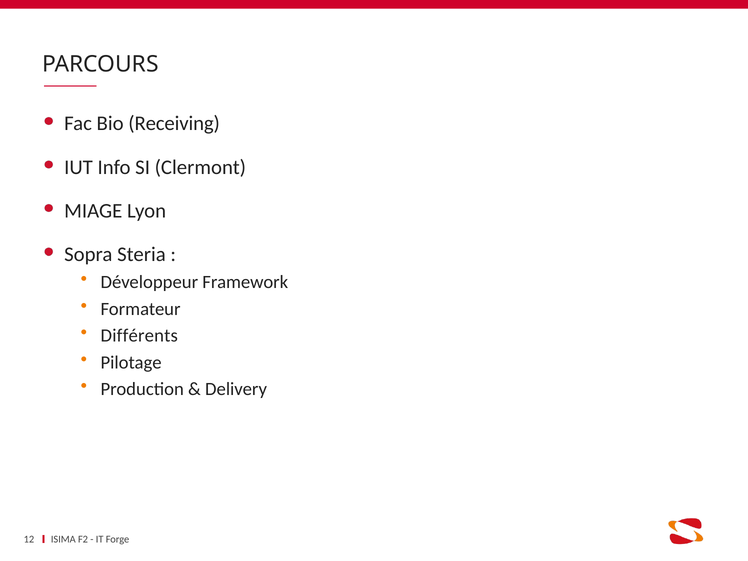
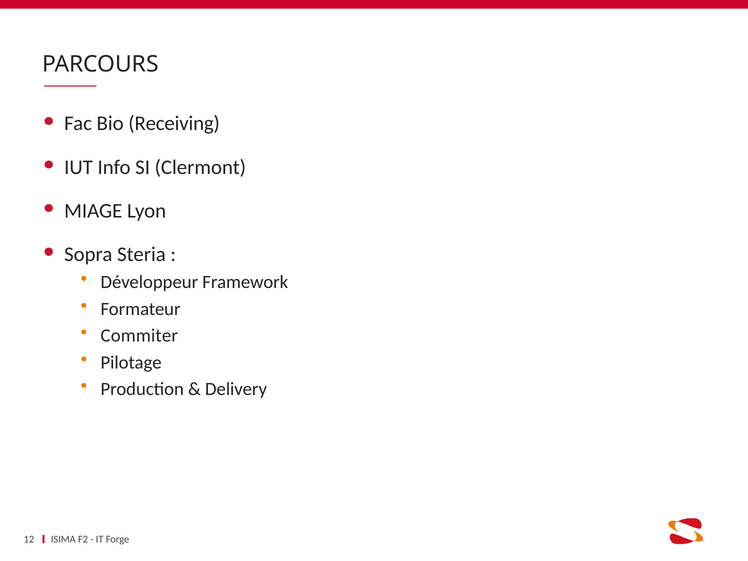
Différents: Différents -> Commiter (139, 336)
